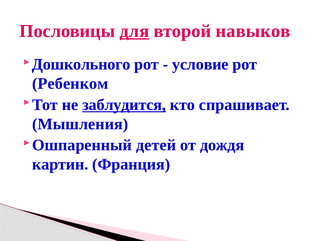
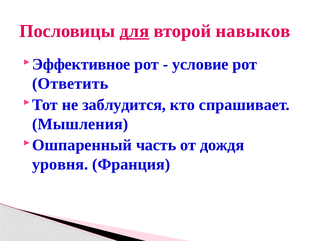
Дошкольного: Дошкольного -> Эффективное (81, 65)
Ребенком: Ребенком -> Ответить (70, 84)
заблудится underline: present -> none (124, 105)
детей: детей -> часть (156, 145)
картин: картин -> уровня (60, 165)
